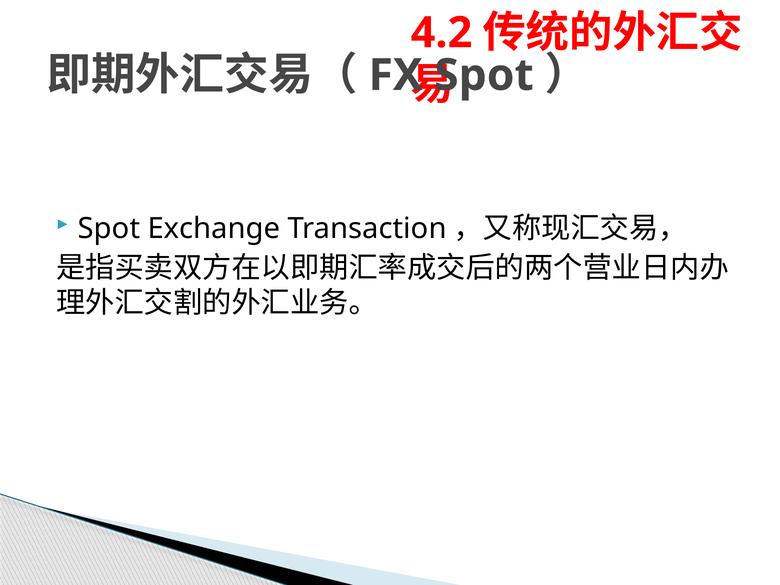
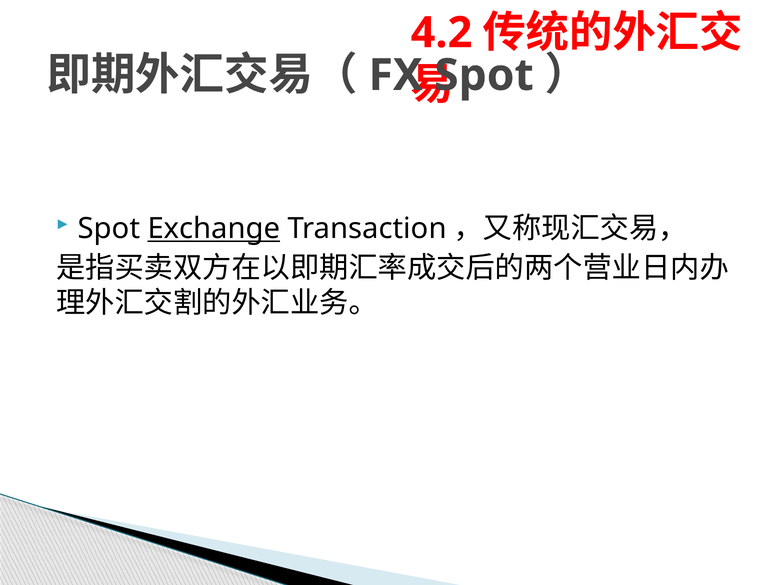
Exchange underline: none -> present (214, 229)
